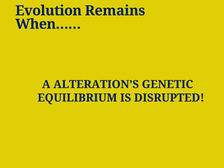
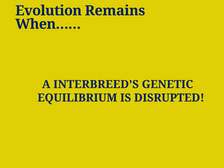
ALTERATION’S: ALTERATION’S -> INTERBREED’S (96, 84)
